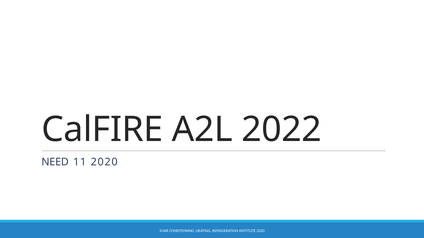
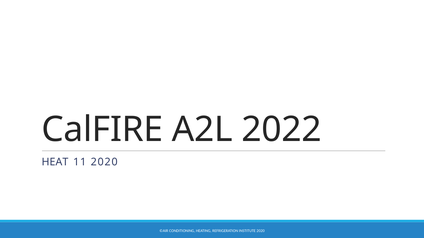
NEED: NEED -> HEAT (55, 162)
